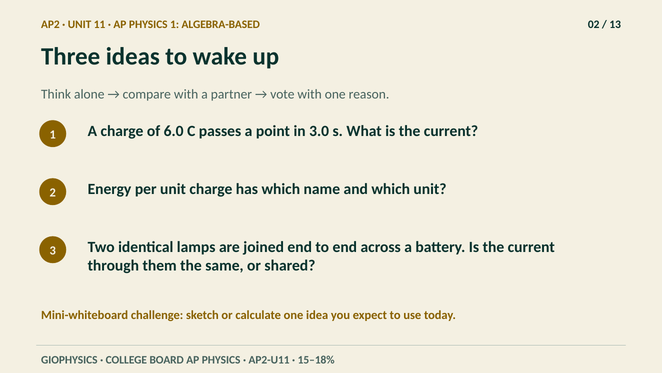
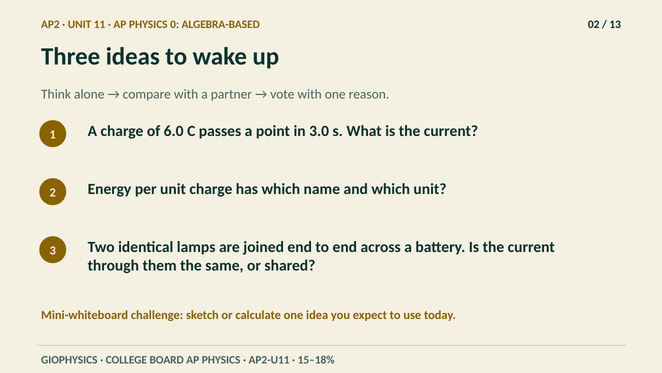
PHYSICS 1: 1 -> 0 (175, 25)
